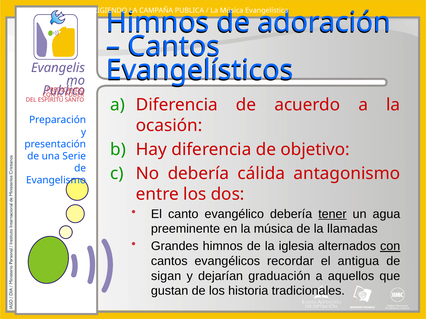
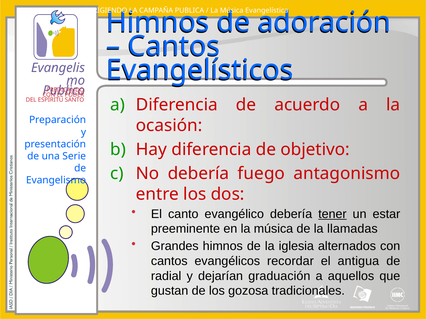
cálida: cálida -> fuego (261, 174)
agua: agua -> estar (386, 214)
con underline: present -> none (390, 247)
sigan: sigan -> radial (166, 276)
historia: historia -> gozosa (248, 291)
